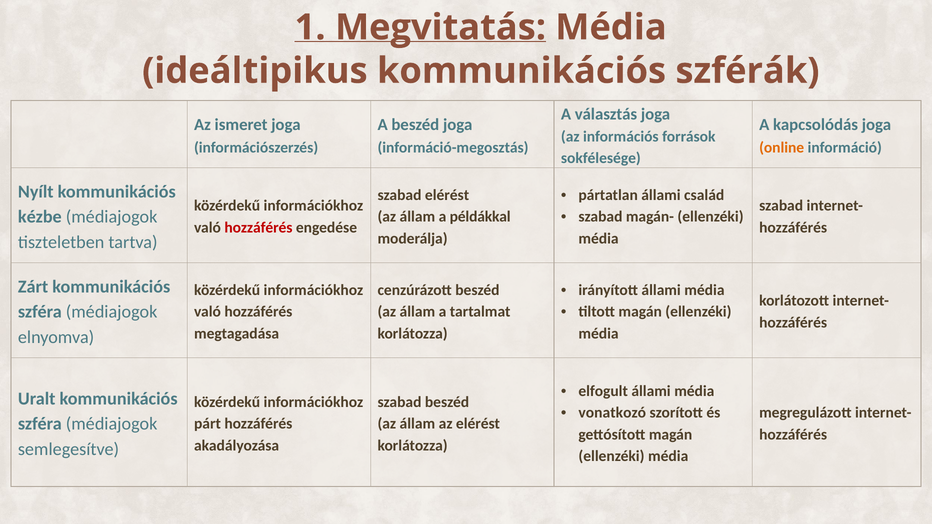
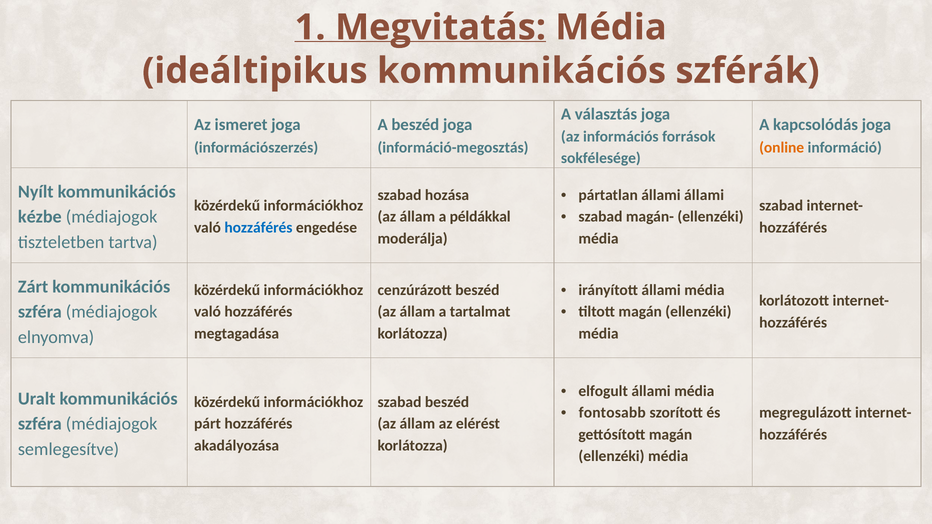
állami család: család -> állami (704, 195)
szabad elérést: elérést -> hozása (447, 195)
hozzáférés colour: red -> blue (258, 228)
vonatkozó: vonatkozó -> fontosabb (612, 413)
